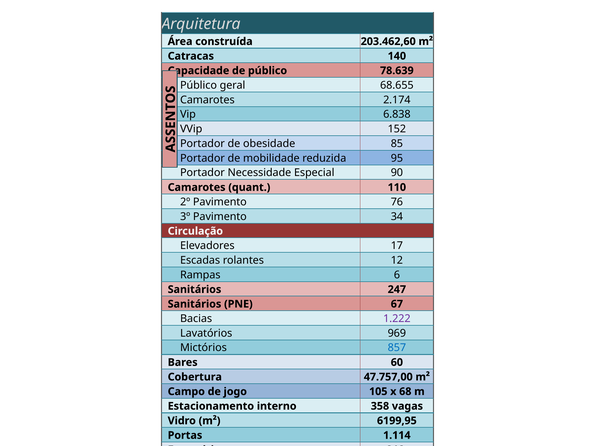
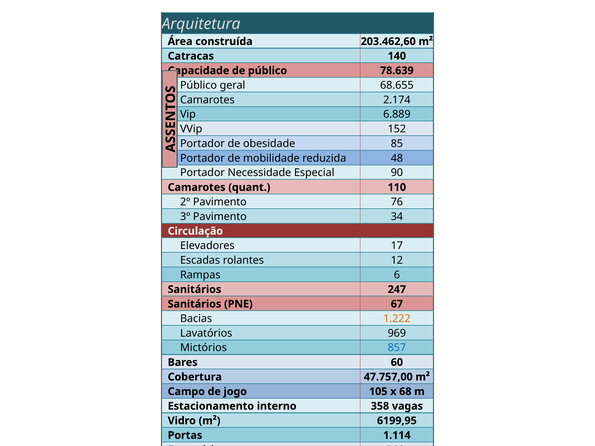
6.838: 6.838 -> 6.889 (397, 114)
95: 95 -> 48 (397, 158)
1.222 colour: purple -> orange (397, 319)
